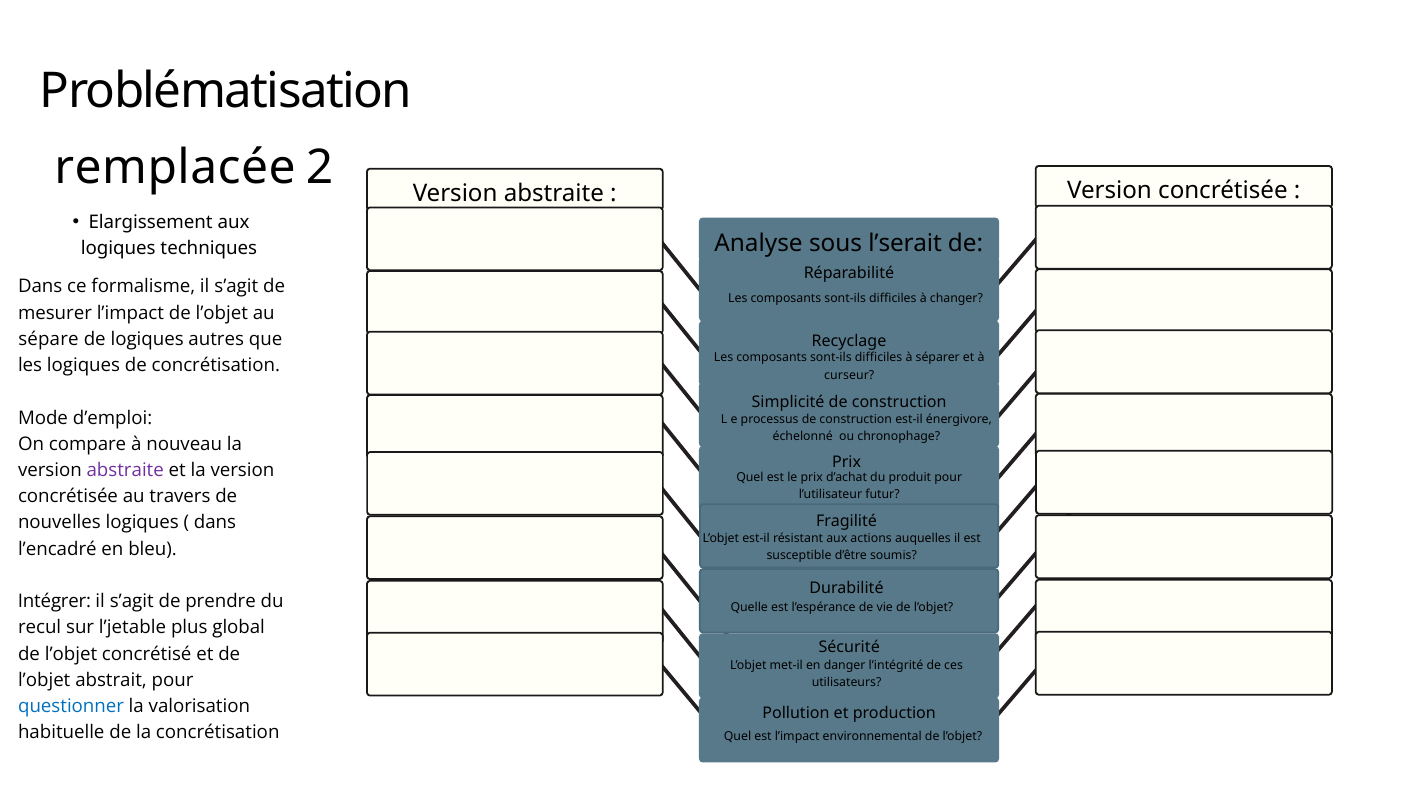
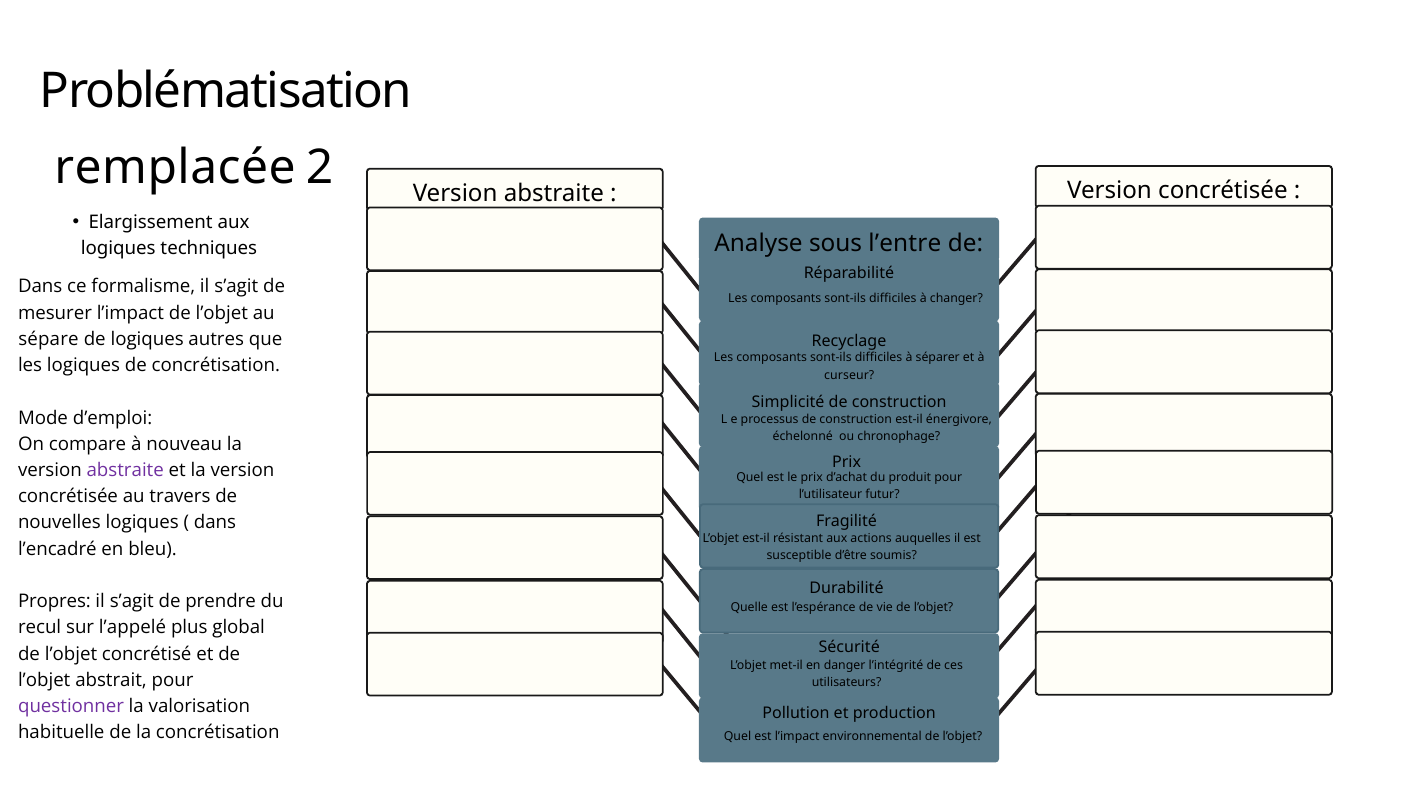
l’serait: l’serait -> l’entre (905, 244)
Intégrer: Intégrer -> Propres (54, 601)
l’jetable: l’jetable -> l’appelé (133, 628)
questionner colour: blue -> purple (71, 706)
